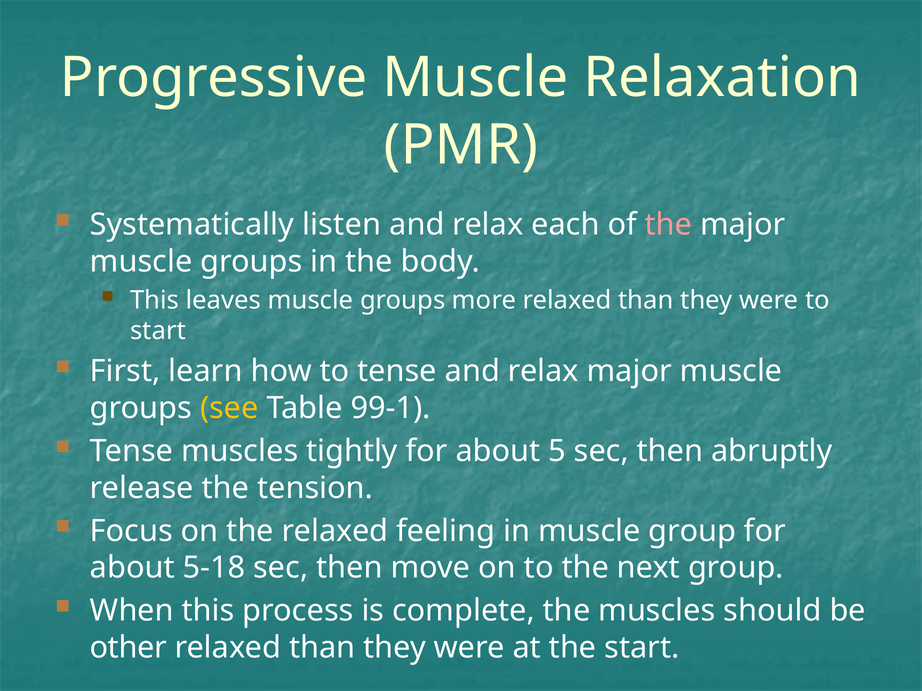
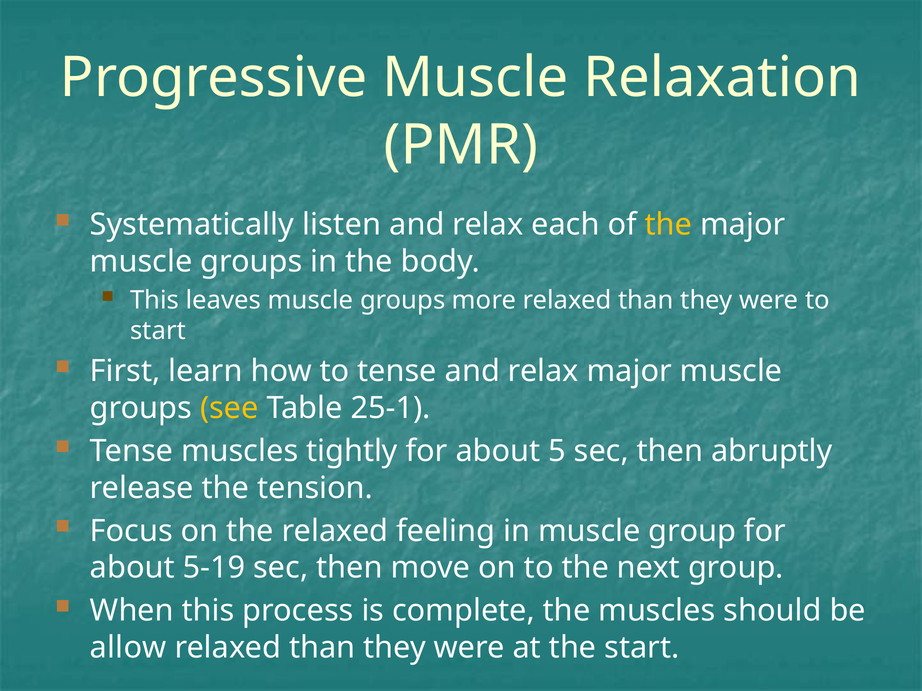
the colour: pink -> yellow (669, 225)
99-1: 99-1 -> 25-1 (391, 408)
5-18: 5-18 -> 5-19 (214, 568)
other: other -> allow (128, 648)
